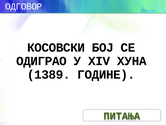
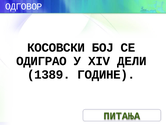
ХУНА: ХУНА -> ДЕЛИ (132, 61)
